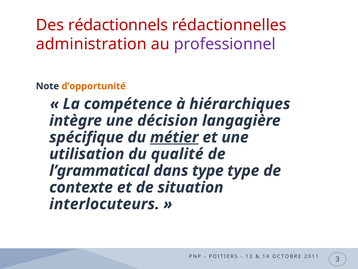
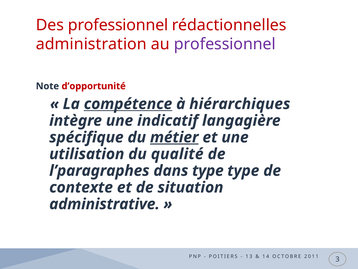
Des rédactionnels: rédactionnels -> professionnel (118, 25)
d’opportunité colour: orange -> red (94, 86)
compétence underline: none -> present (128, 104)
décision: décision -> indicatif (168, 120)
l’grammatical: l’grammatical -> l’paragraphes (99, 170)
interlocuteurs: interlocuteurs -> administrative (104, 204)
